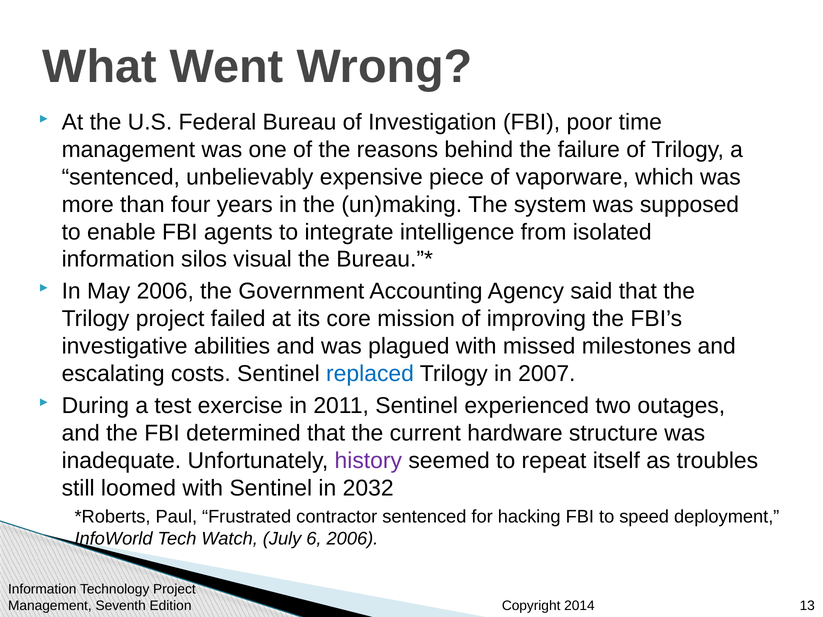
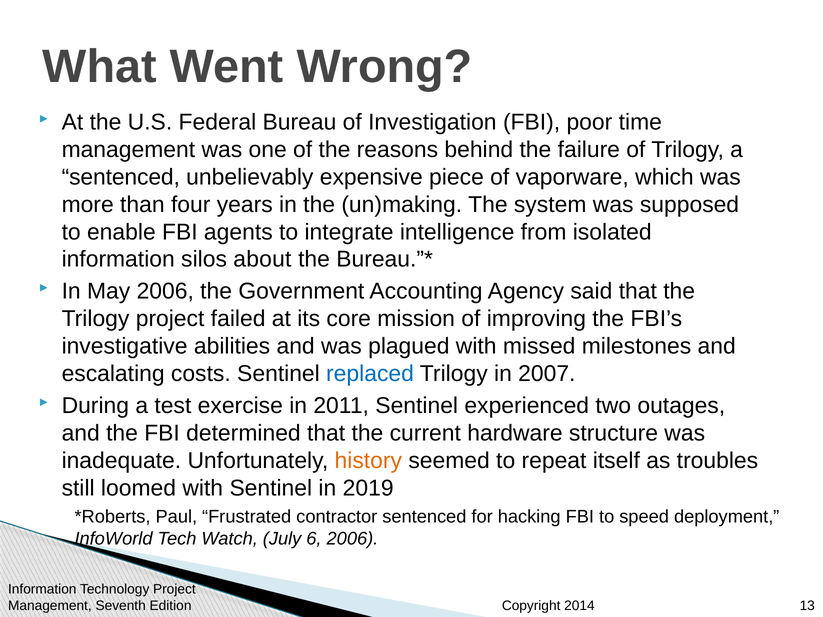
visual: visual -> about (262, 260)
history colour: purple -> orange (368, 461)
2032: 2032 -> 2019 (368, 488)
